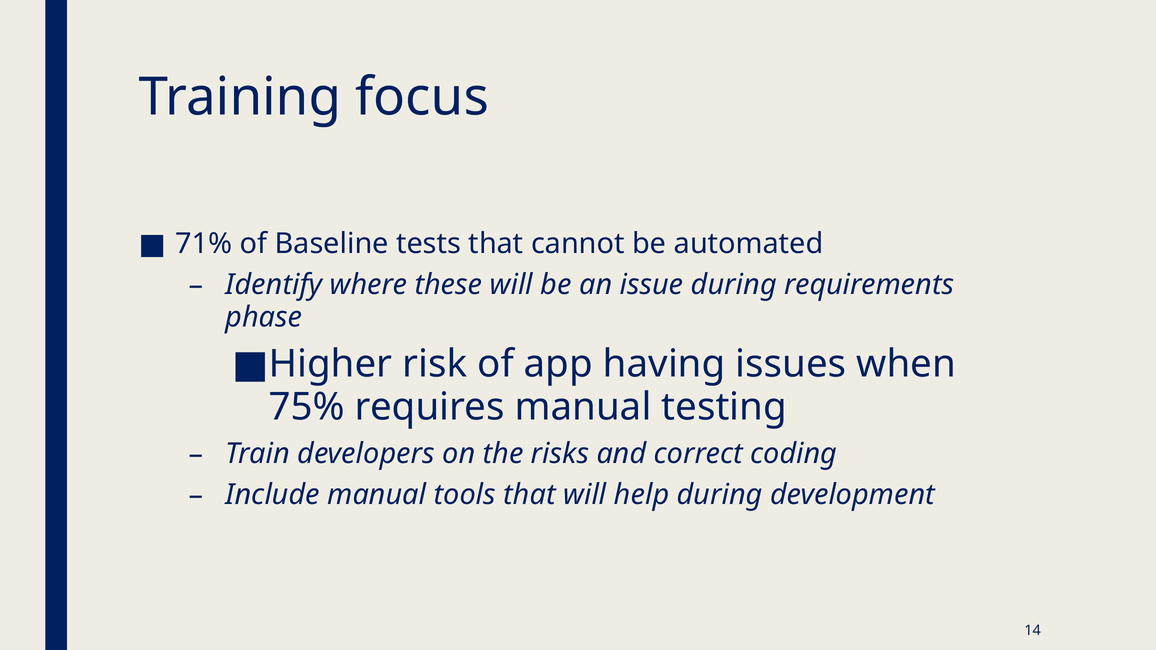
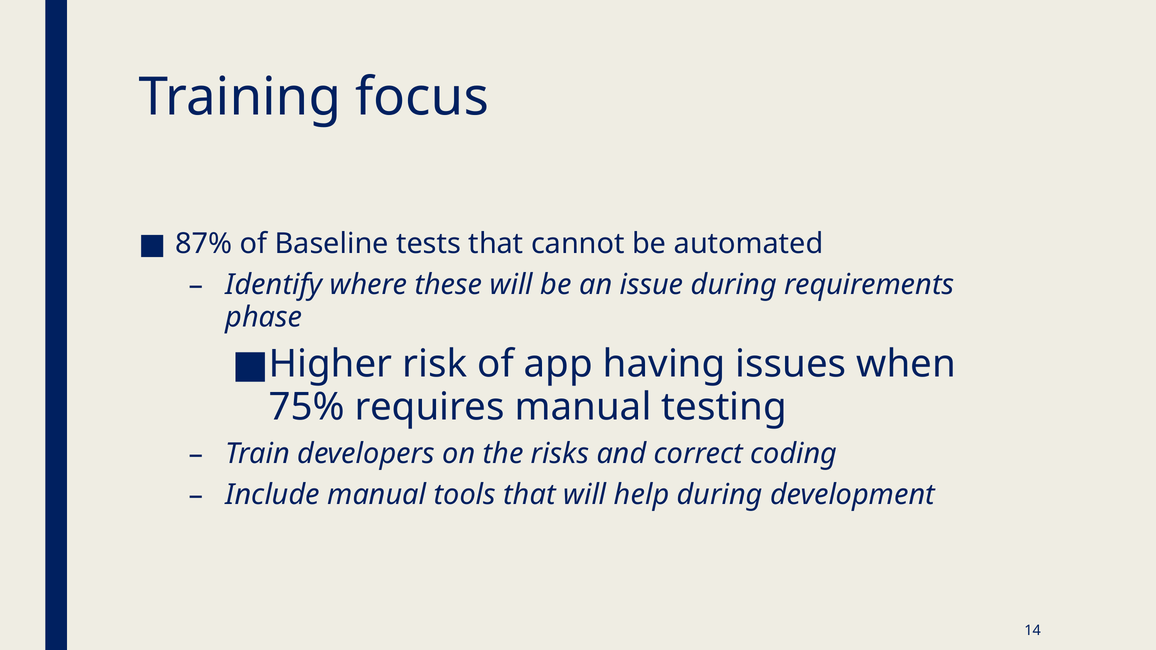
71%: 71% -> 87% (204, 244)
